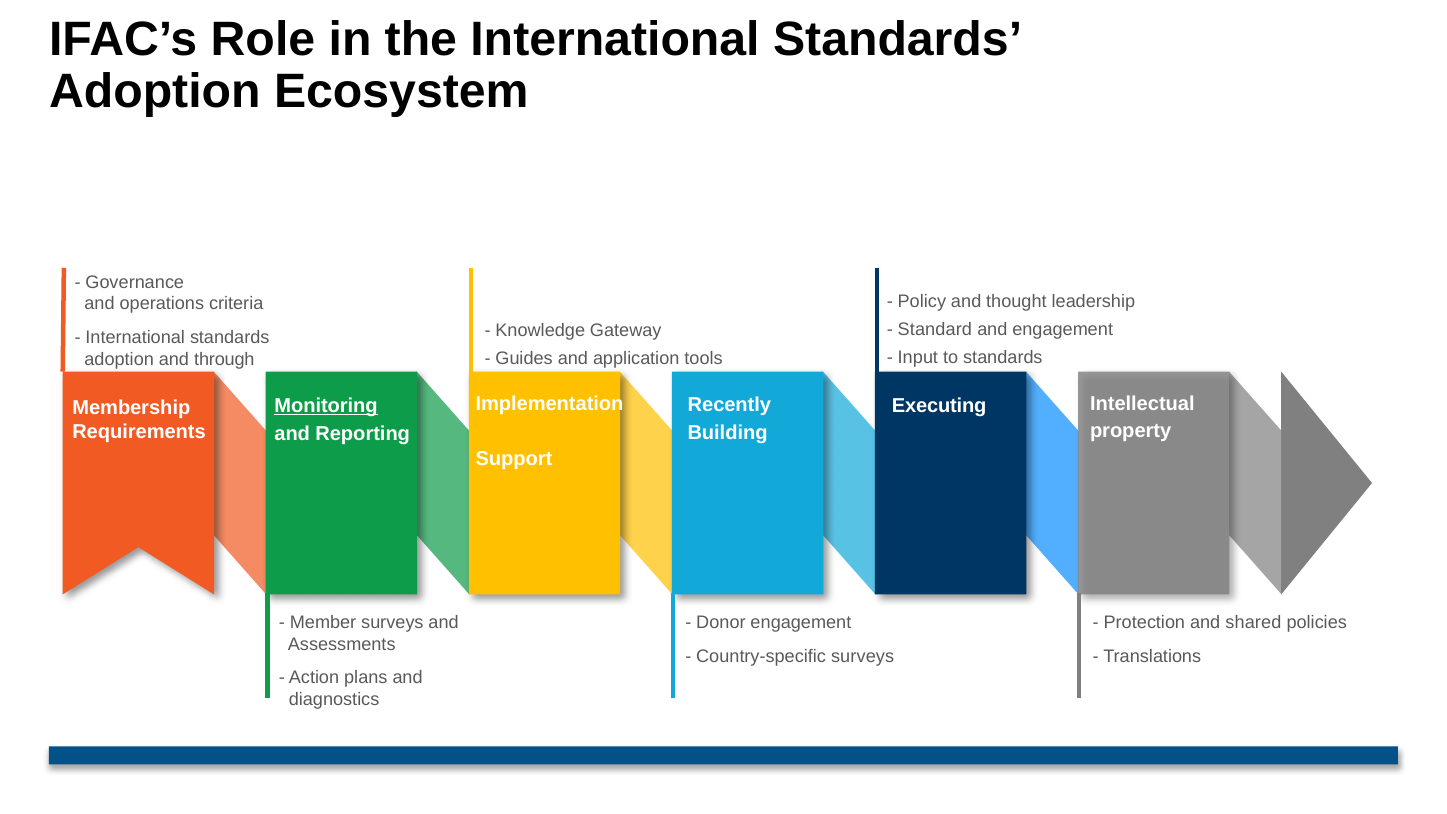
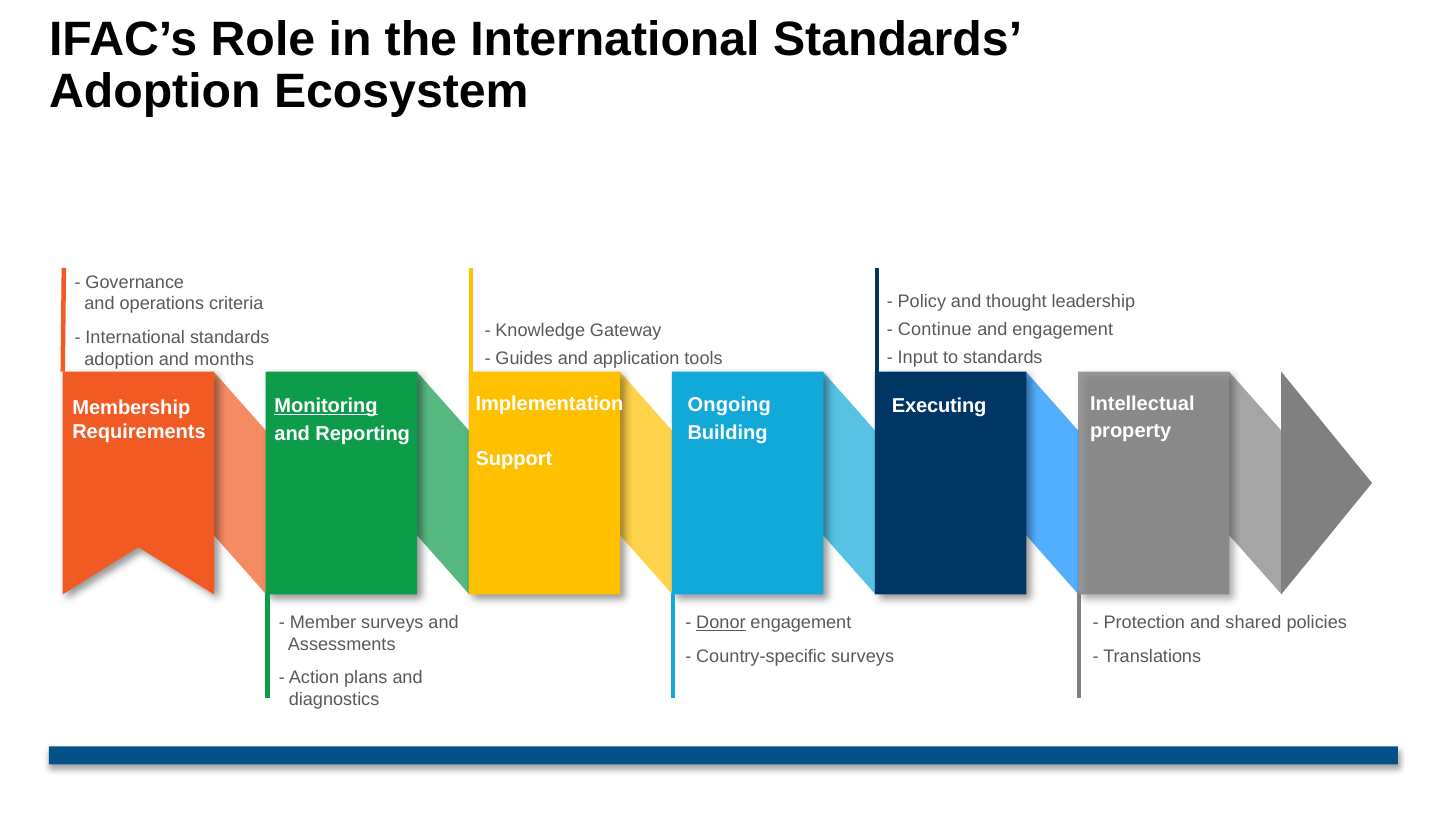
Standard: Standard -> Continue (935, 330)
through: through -> months (224, 359)
Recently: Recently -> Ongoing (729, 405)
Donor underline: none -> present (721, 622)
